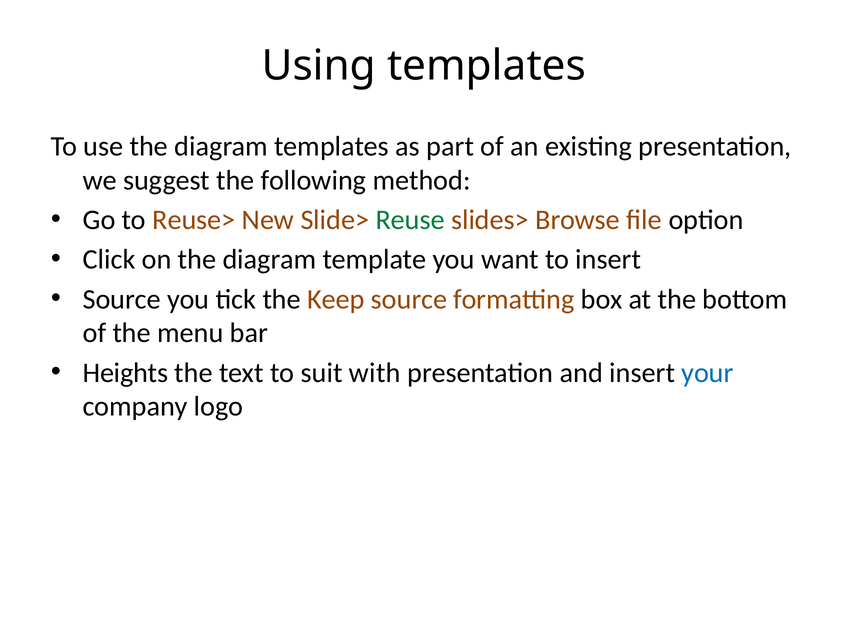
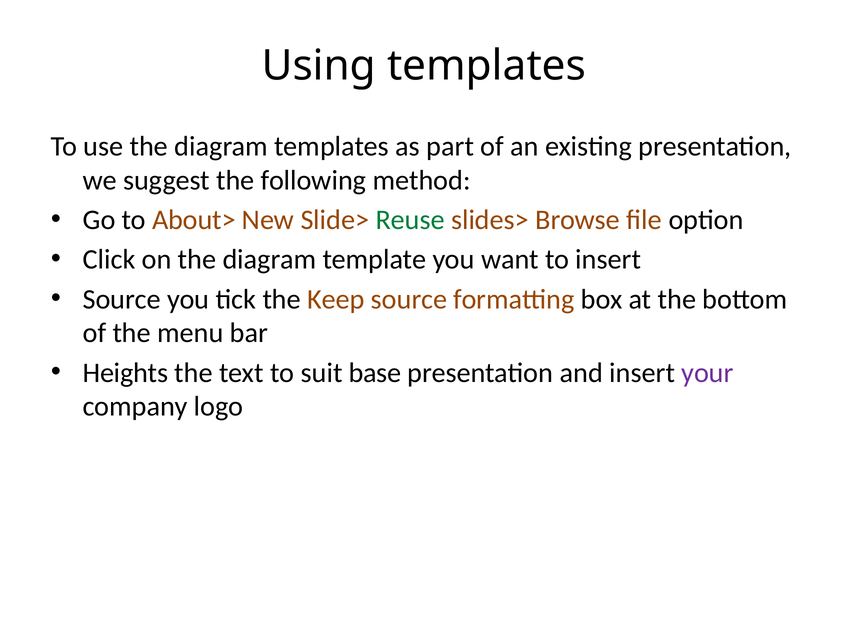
Reuse>: Reuse> -> About> (194, 220)
with: with -> base (375, 373)
your colour: blue -> purple (707, 373)
